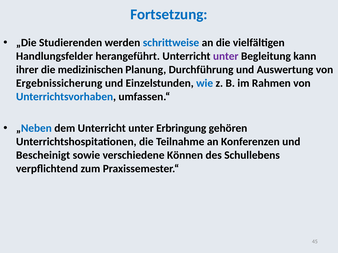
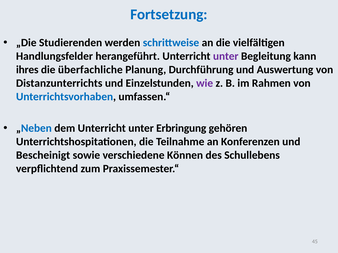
ihrer: ihrer -> ihres (27, 70)
medizinischen: medizinischen -> überfachliche (90, 70)
Ergebnissicherung: Ergebnissicherung -> Distanzunterrichts (59, 83)
wie colour: blue -> purple (205, 83)
